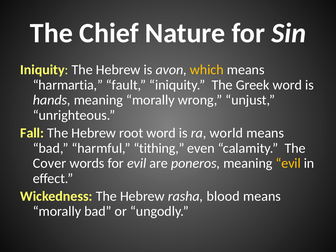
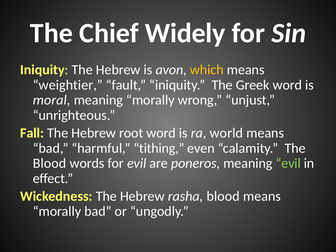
Nature: Nature -> Widely (185, 33)
harmartia: harmartia -> weightier (68, 85)
hands: hands -> moral (52, 100)
Cover: Cover -> Blood (50, 163)
evil colour: yellow -> light green (288, 163)
